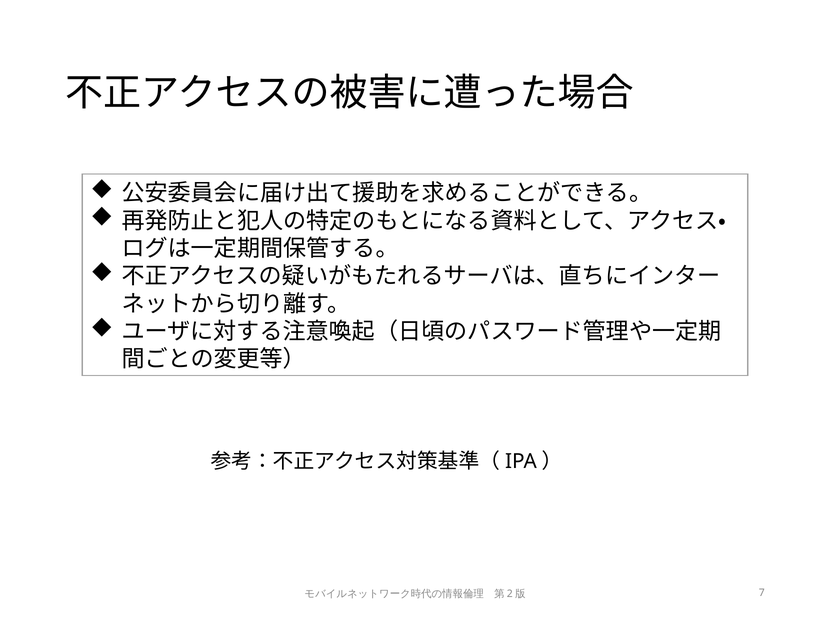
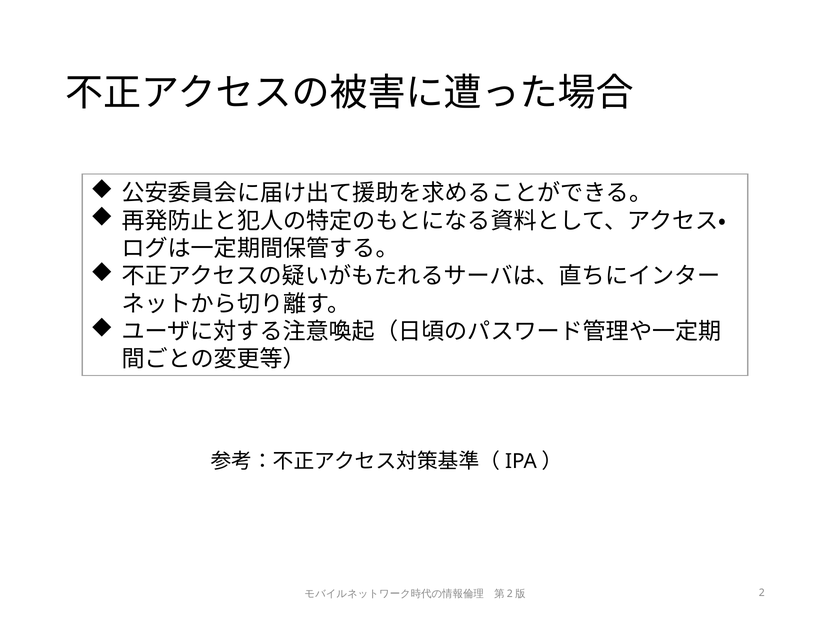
7: 7 -> 2 (762, 593)
